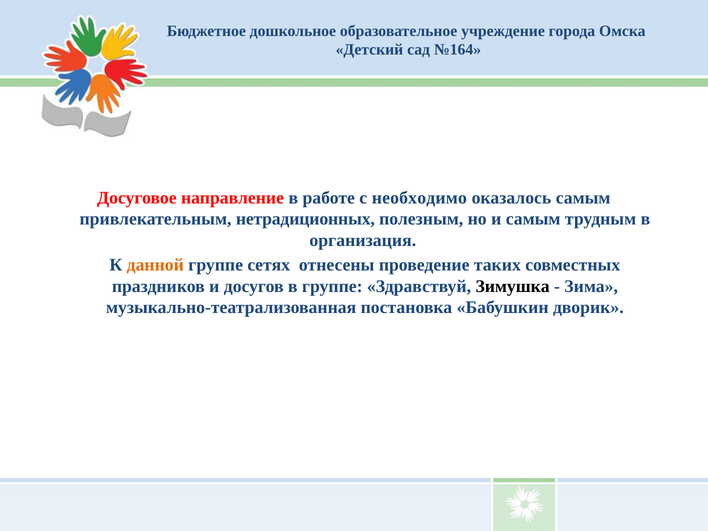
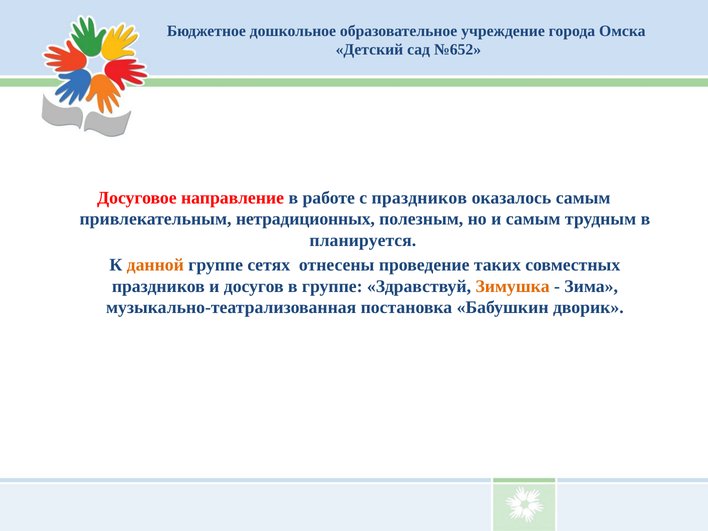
№164: №164 -> №652 (458, 50)
с необходимо: необходимо -> праздников (419, 198)
организация: организация -> планируется (363, 240)
Зимушка colour: black -> orange (513, 286)
